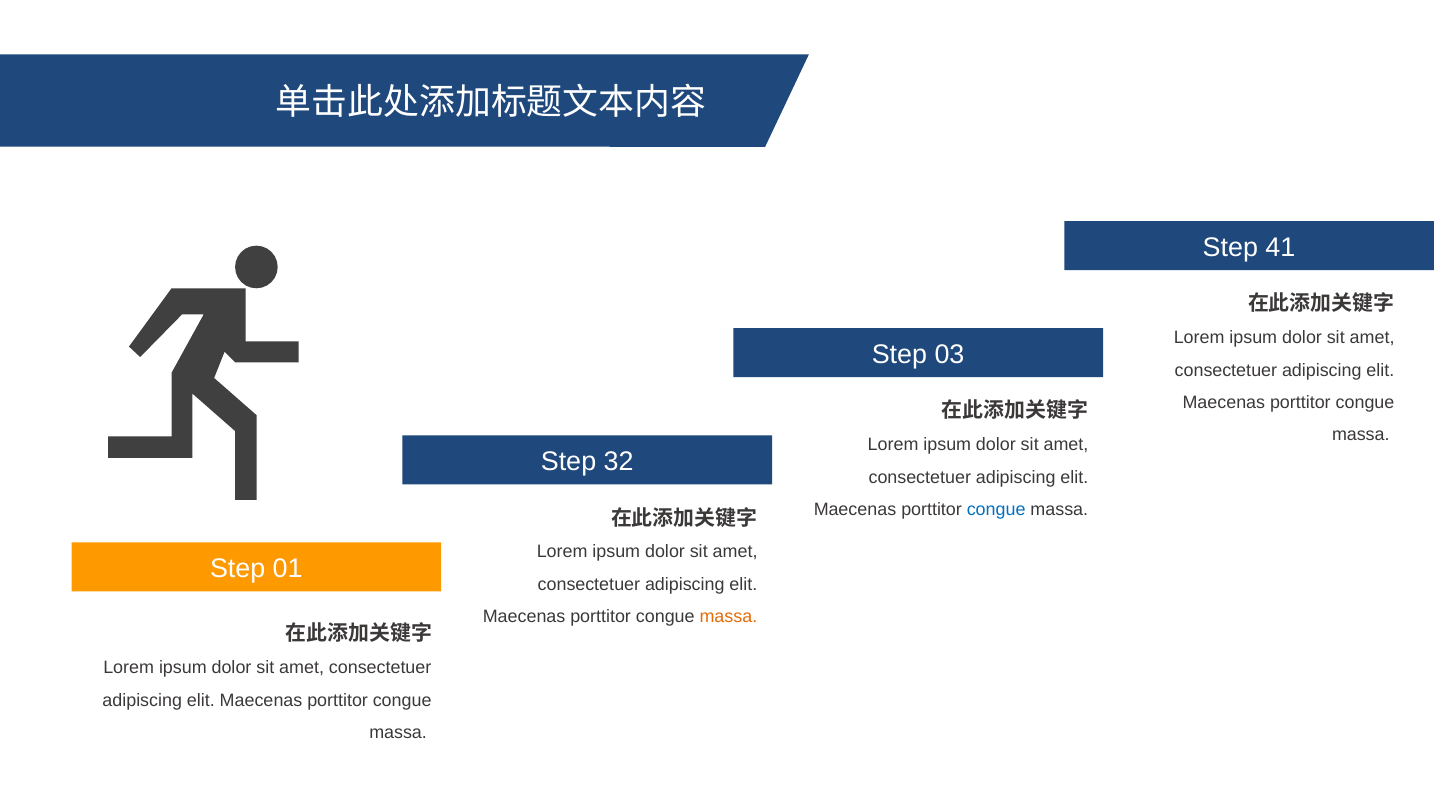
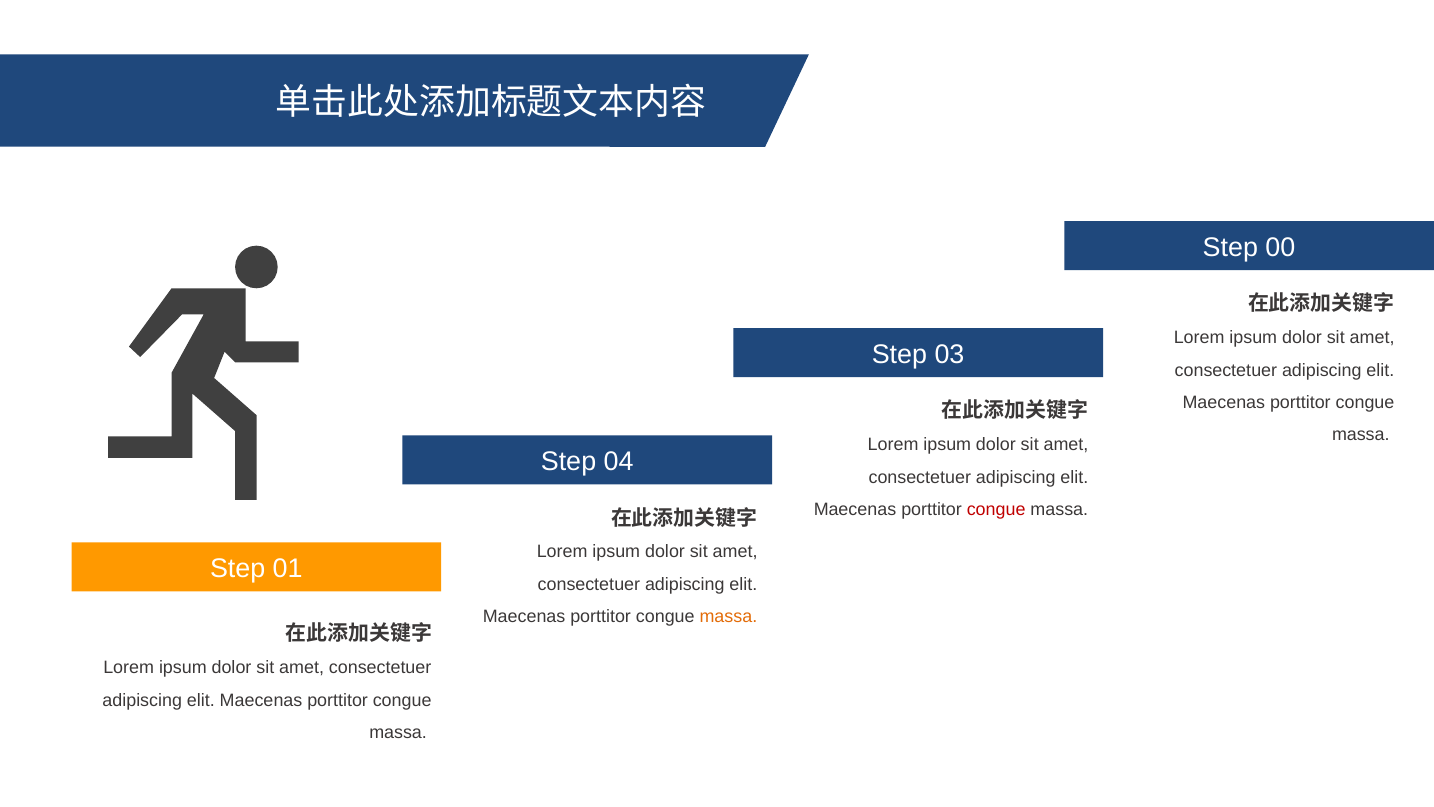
41: 41 -> 00 (1280, 247)
32: 32 -> 04 (619, 462)
congue colour: blue -> red (996, 509)
